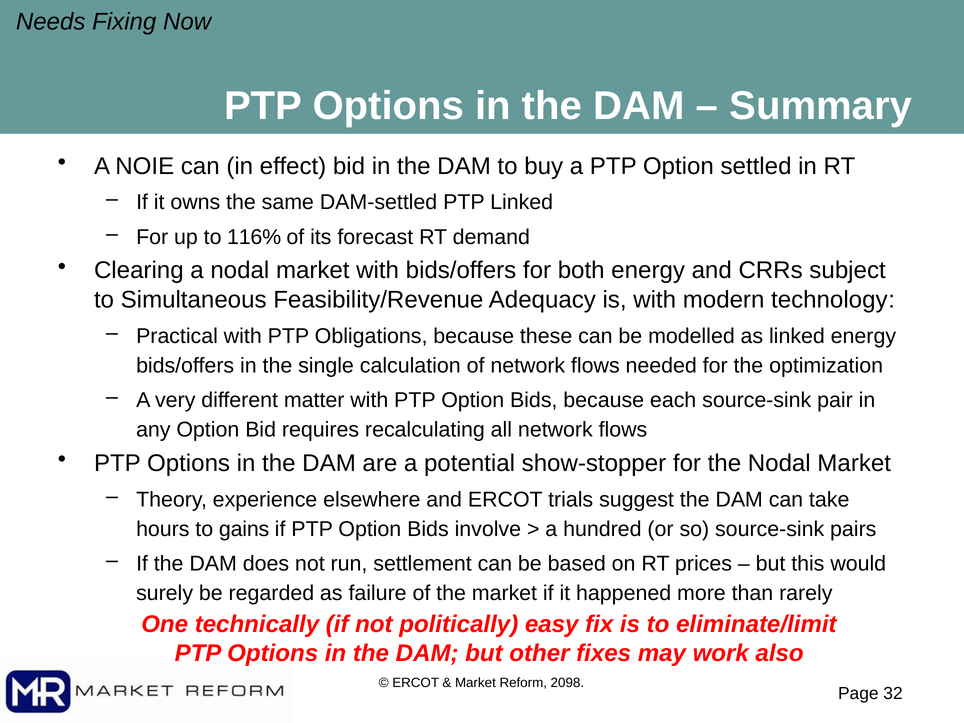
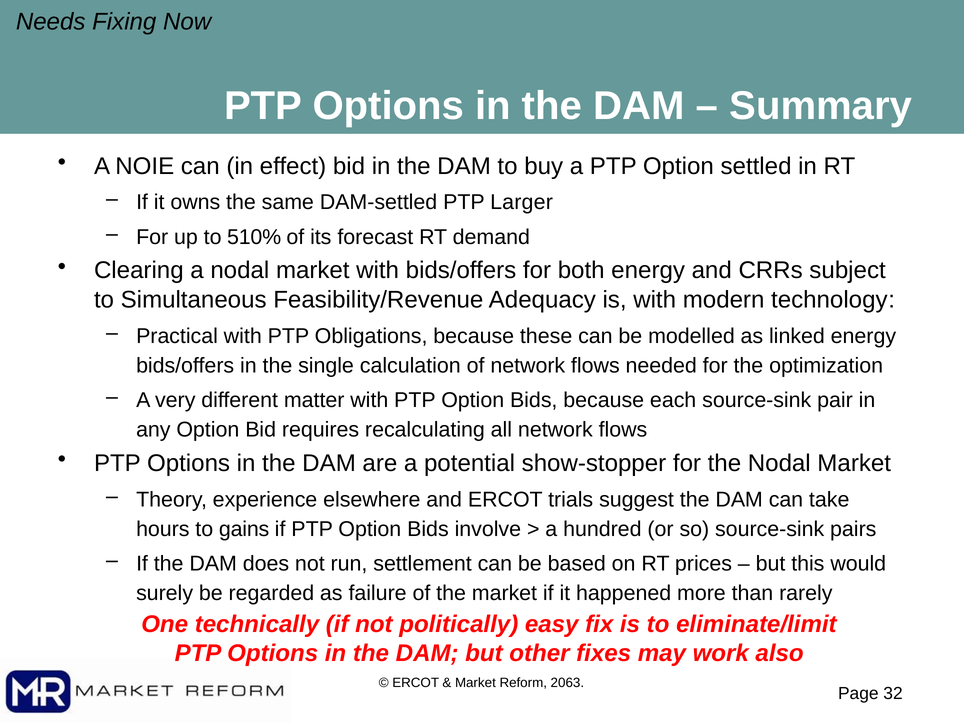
PTP Linked: Linked -> Larger (522, 202)
116%: 116% -> 510% (254, 237)
2098: 2098 -> 2063 (567, 683)
